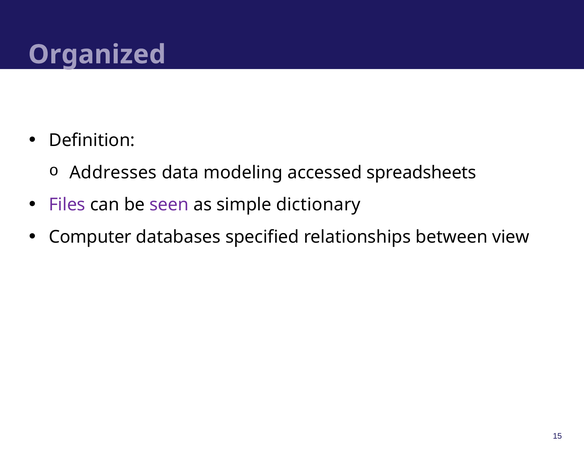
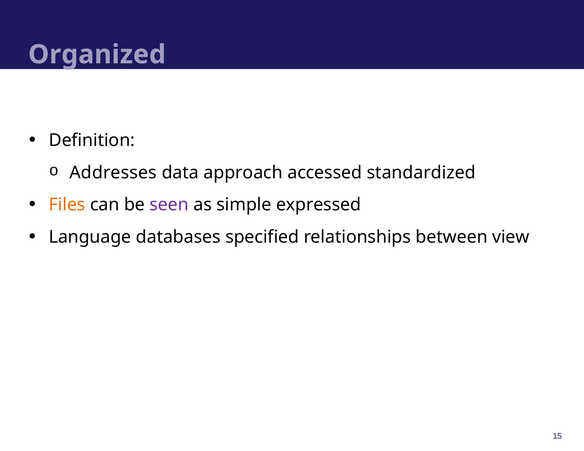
modeling: modeling -> approach (243, 173)
spreadsheets: spreadsheets -> standardized (421, 173)
Files colour: purple -> orange (67, 205)
dictionary: dictionary -> expressed (318, 205)
Computer: Computer -> Language (90, 237)
